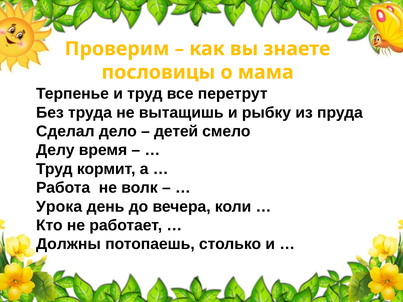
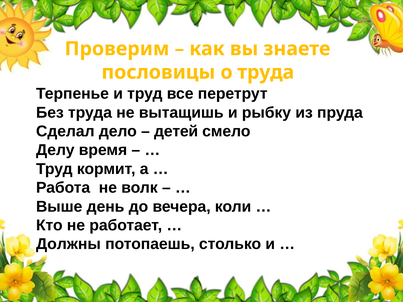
о мама: мама -> труда (266, 72)
Урока: Урока -> Выше (59, 207)
